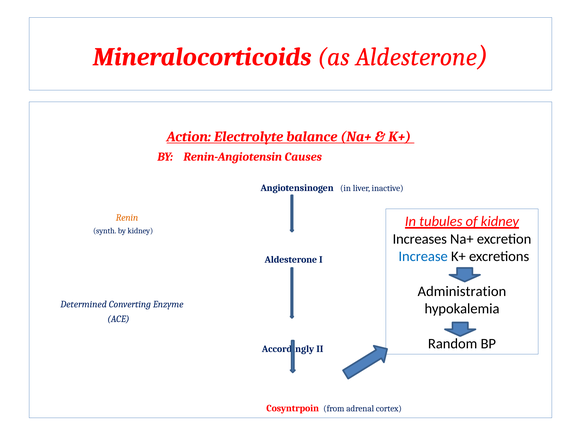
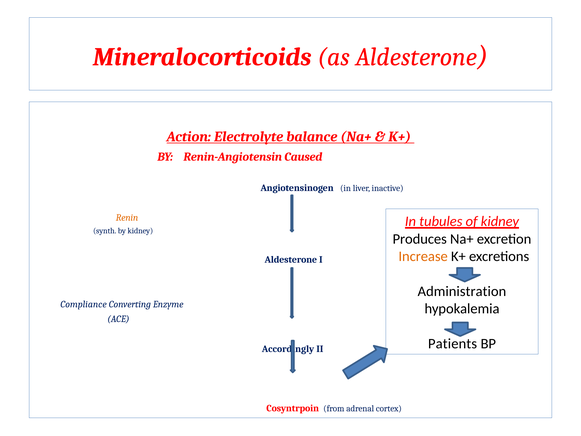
Causes: Causes -> Caused (303, 157)
Increases: Increases -> Produces (420, 239)
Increase colour: blue -> orange (423, 256)
Determined: Determined -> Compliance (84, 304)
Random: Random -> Patients (453, 343)
